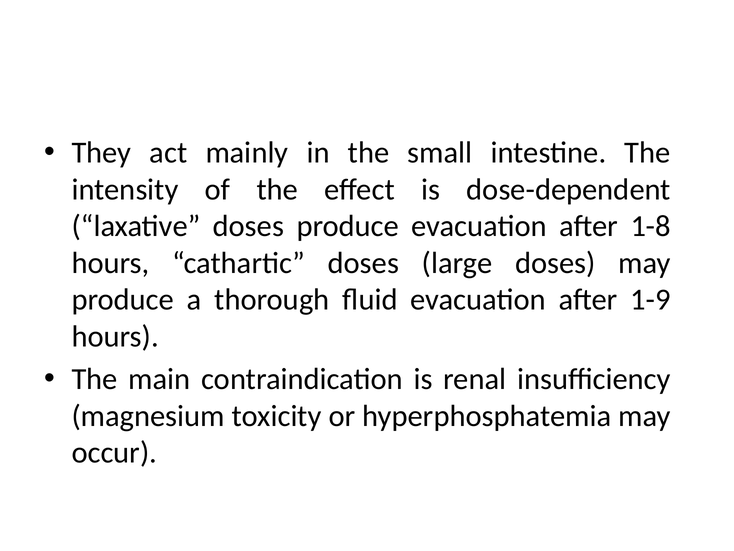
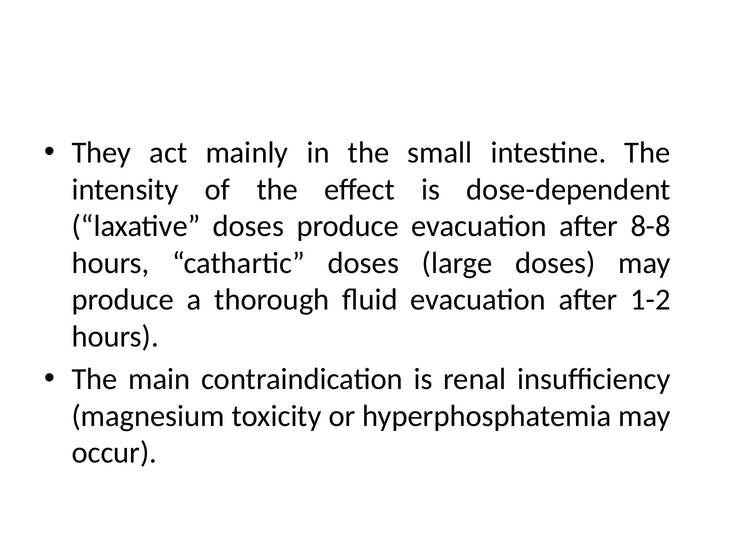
1-8: 1-8 -> 8-8 (651, 226)
1-9: 1-9 -> 1-2 (651, 299)
